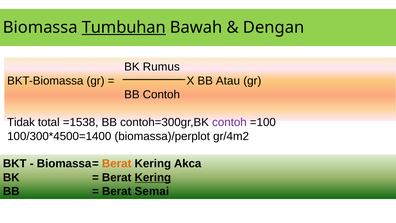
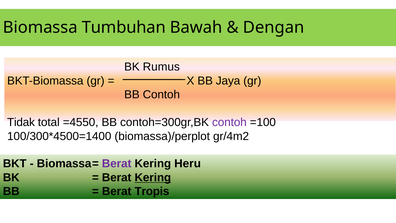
Tumbuhan underline: present -> none (124, 27)
Atau: Atau -> Jaya (228, 81)
=1538: =1538 -> =4550 (81, 122)
Berat colour: orange -> purple (117, 163)
Akca: Akca -> Heru (188, 163)
Semai: Semai -> Tropis (152, 191)
